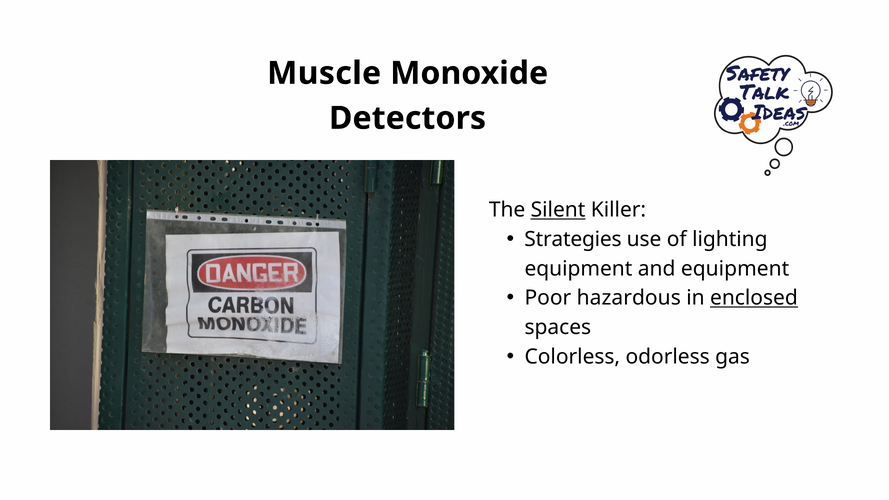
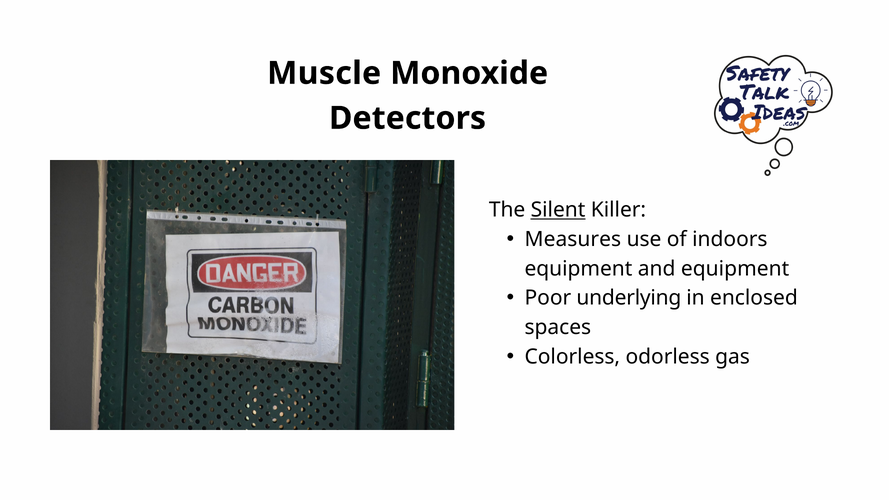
Strategies: Strategies -> Measures (573, 239)
lighting: lighting -> indoors (730, 239)
hazardous: hazardous -> underlying (629, 298)
enclosed underline: present -> none (754, 298)
